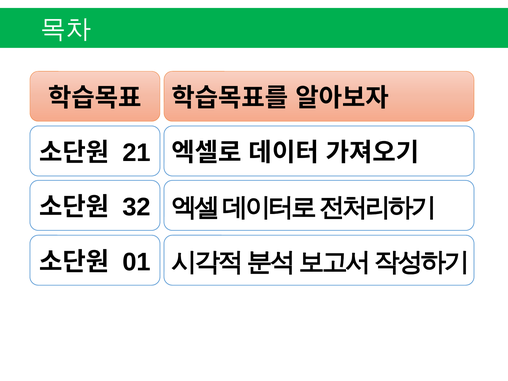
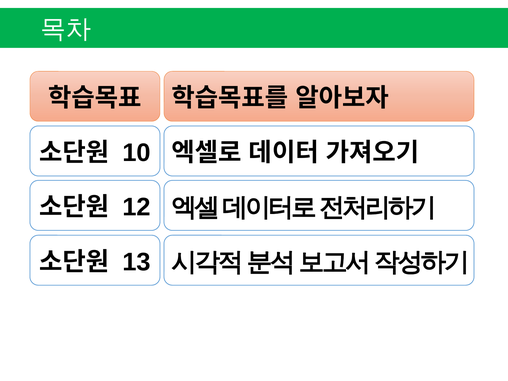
21: 21 -> 10 (137, 153)
32: 32 -> 12 (137, 207)
01: 01 -> 13 (137, 262)
